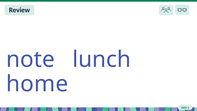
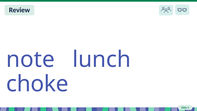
home: home -> choke (37, 84)
